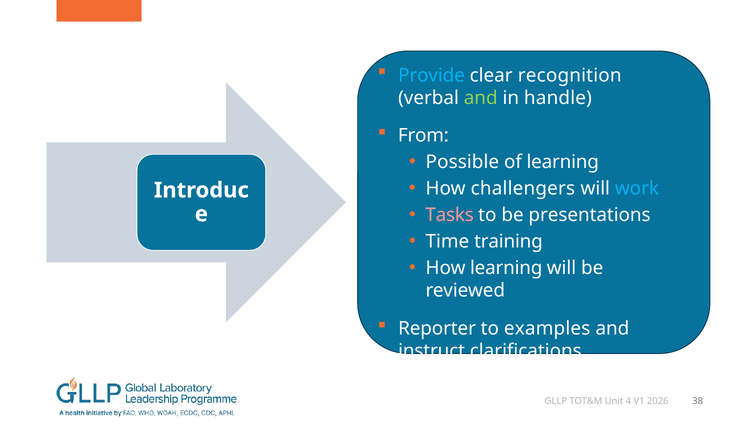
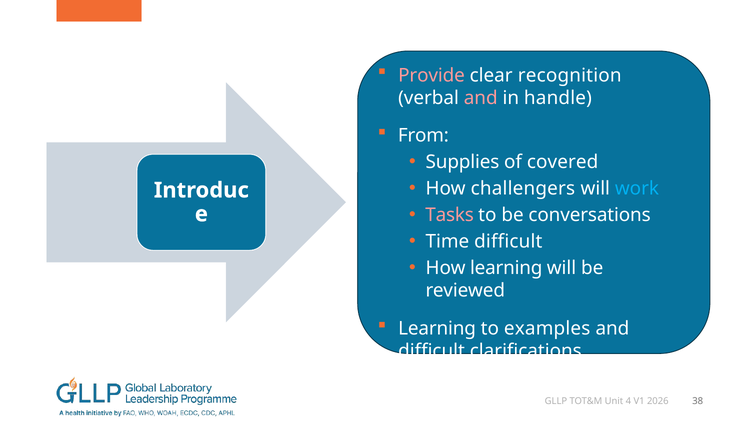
Provide colour: light blue -> pink (431, 75)
and colour: light green -> pink (481, 98)
Possible: Possible -> Supplies (462, 162)
of learning: learning -> covered (563, 162)
presentations: presentations -> conversations (590, 215)
Time training: training -> difficult (508, 241)
Reporter: Reporter -> Learning (437, 328)
instruct: instruct -> difficult (432, 351)
